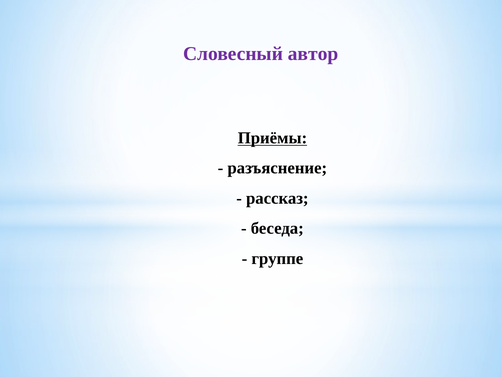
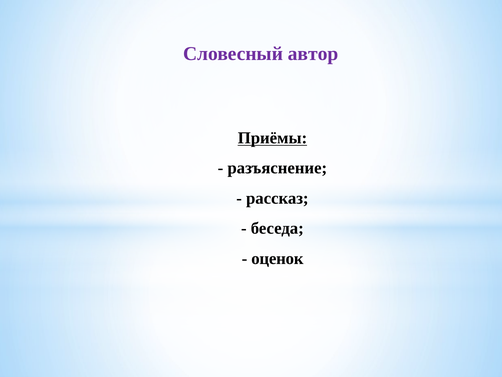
группе: группе -> оценок (277, 258)
